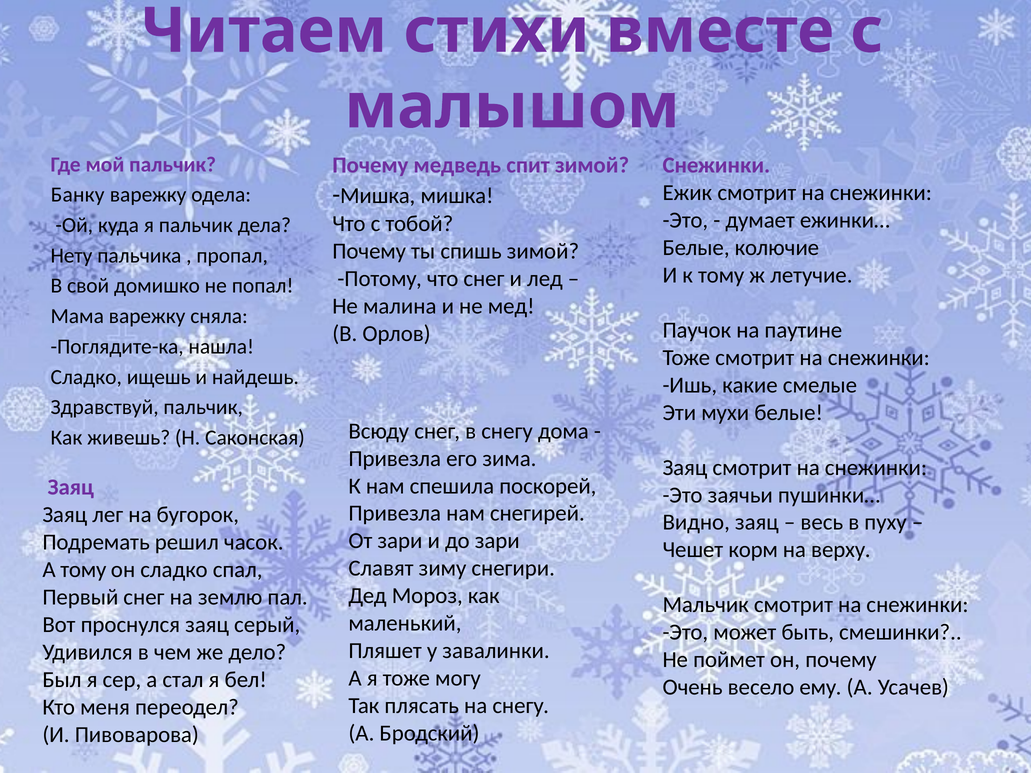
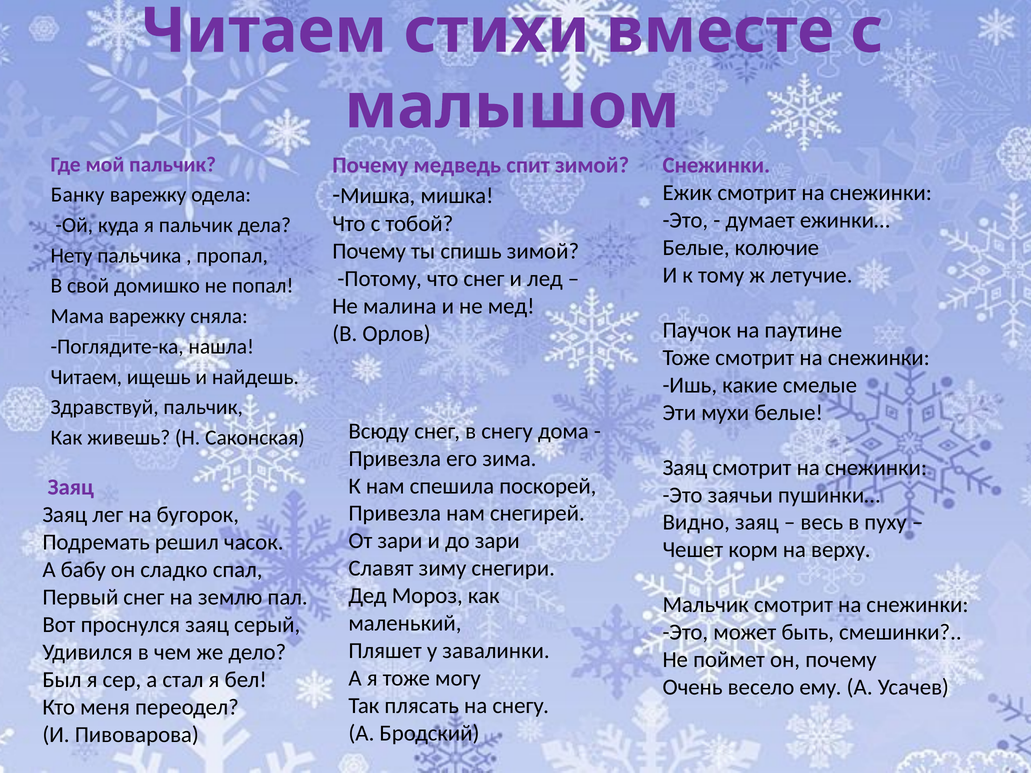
Сладко: Сладко -> Читаем (86, 377)
А тому: тому -> бабу (83, 570)
